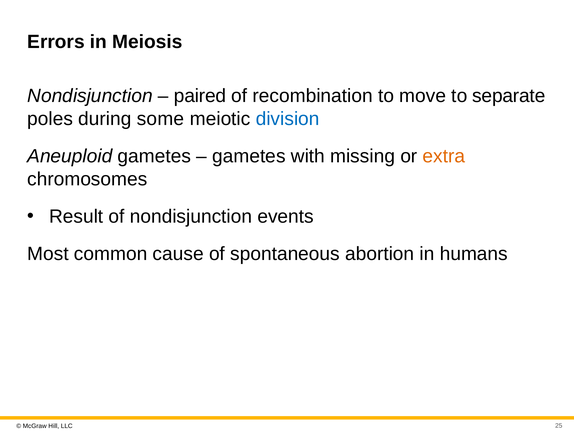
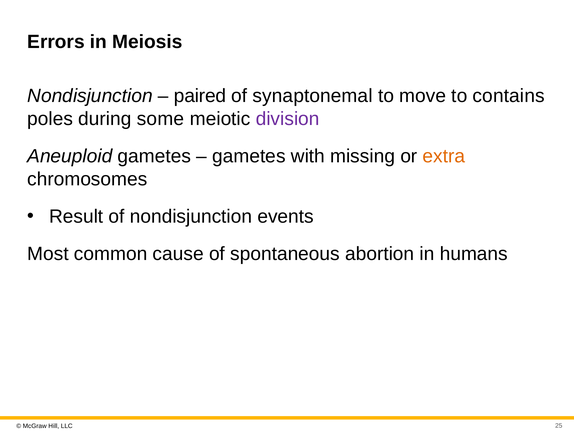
recombination: recombination -> synaptonemal (313, 96)
separate: separate -> contains (509, 96)
division colour: blue -> purple (288, 119)
